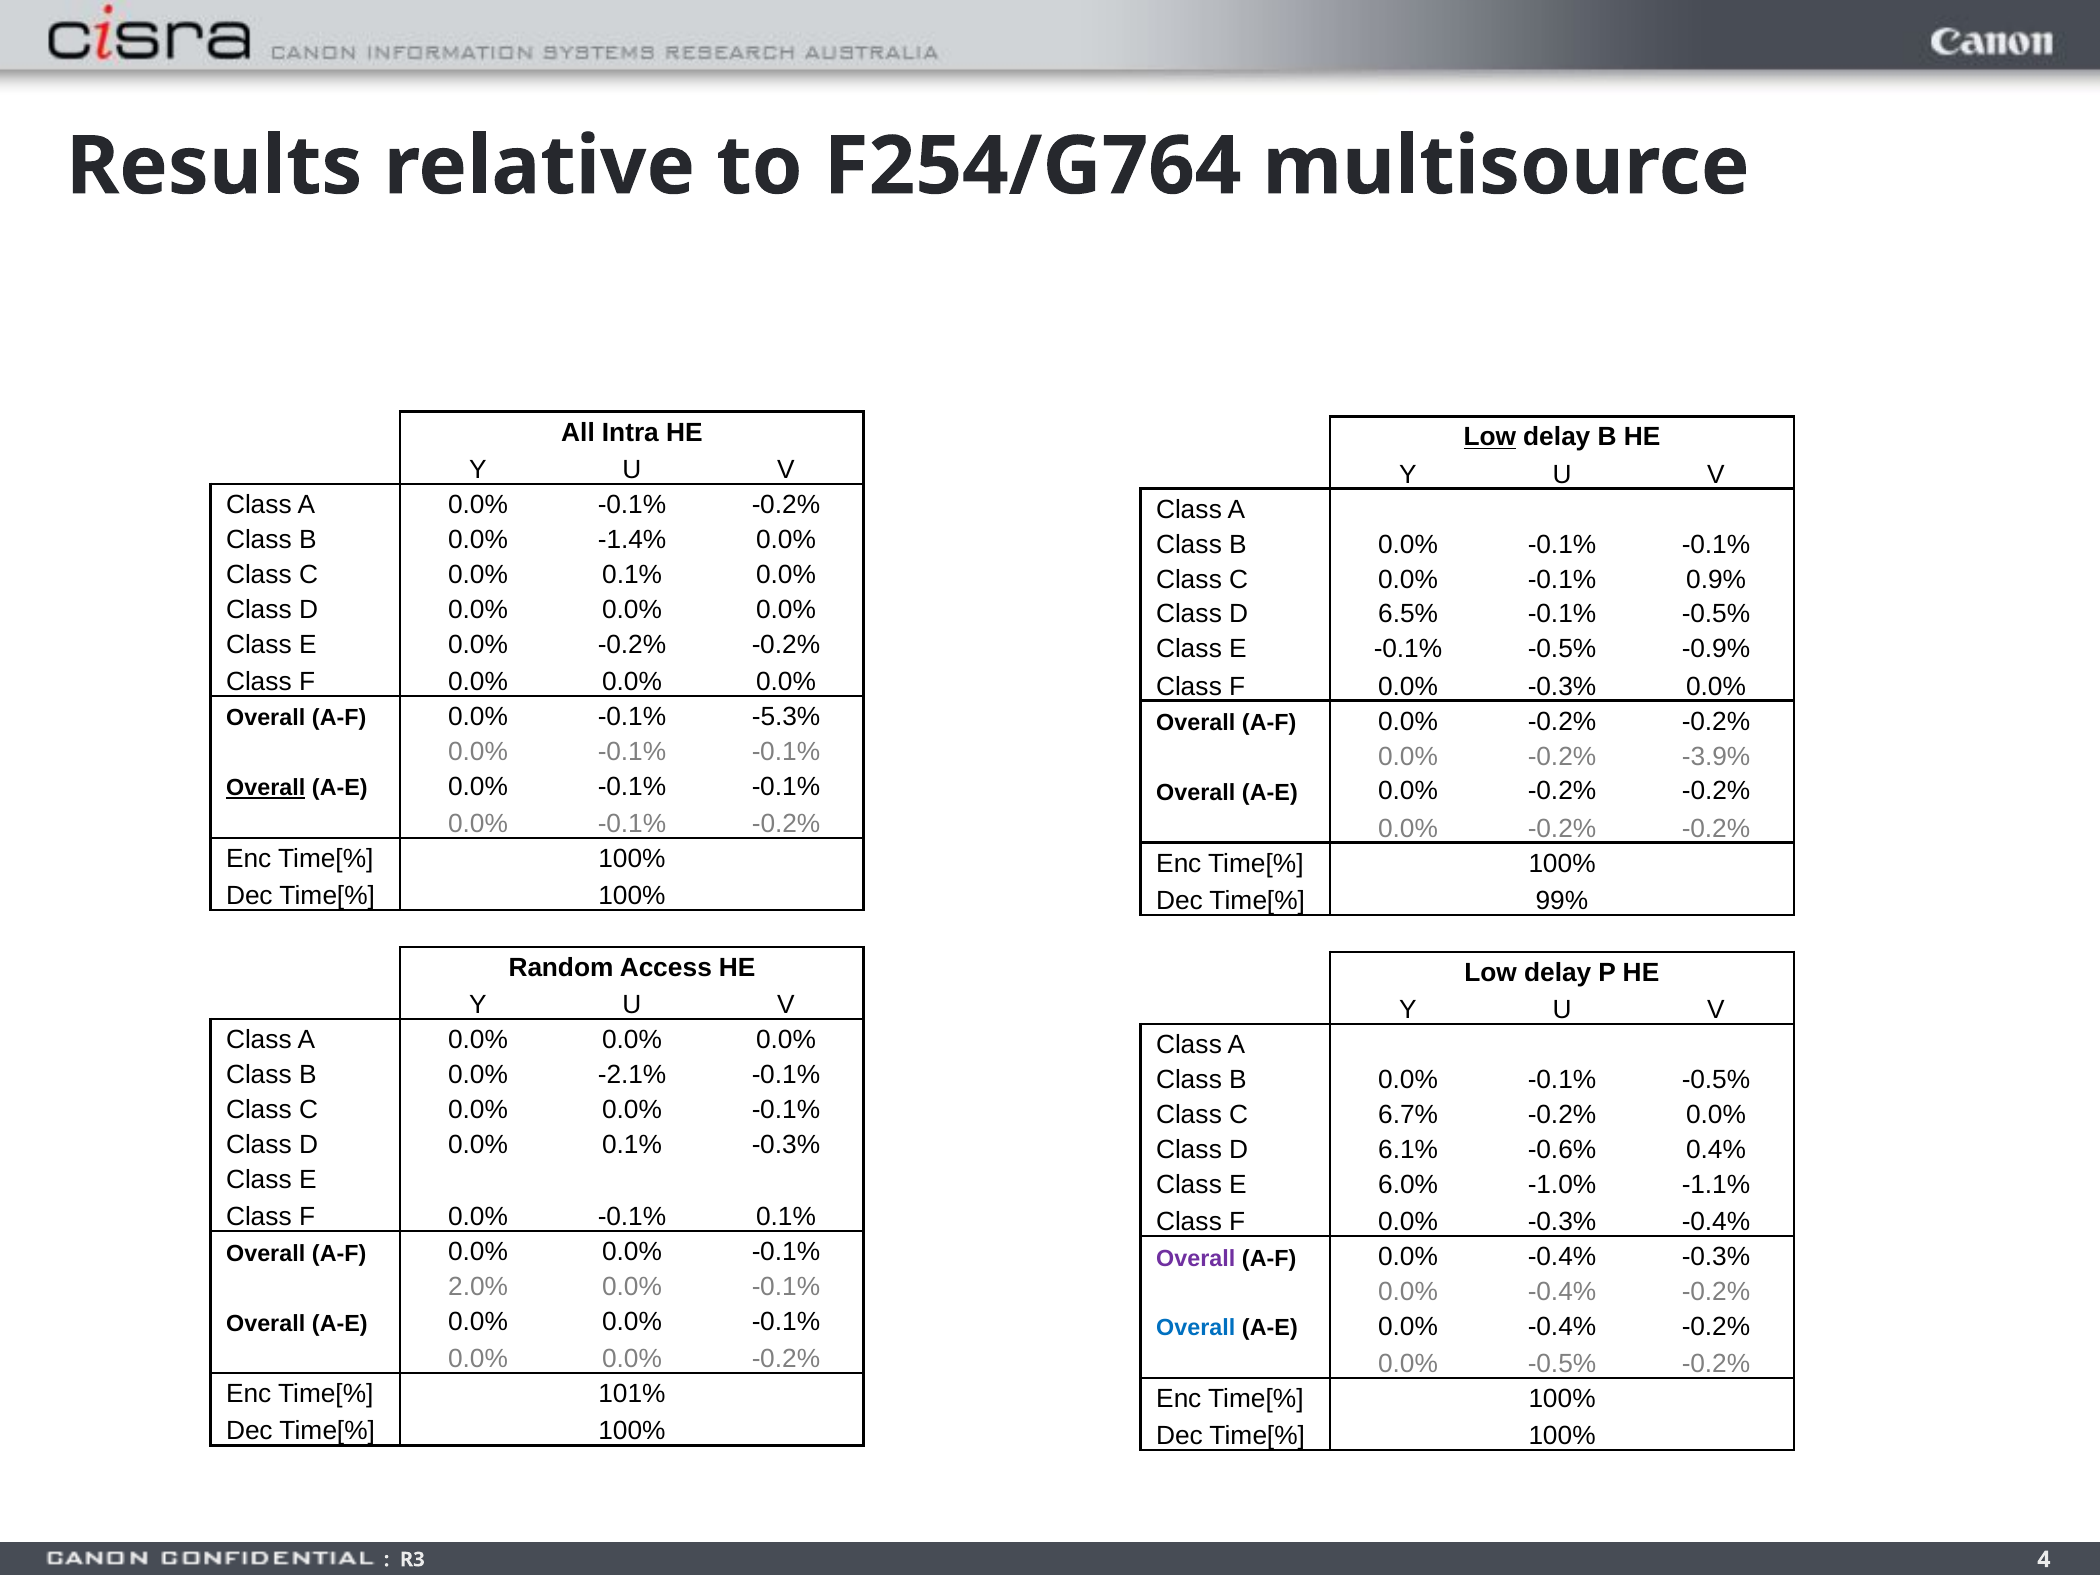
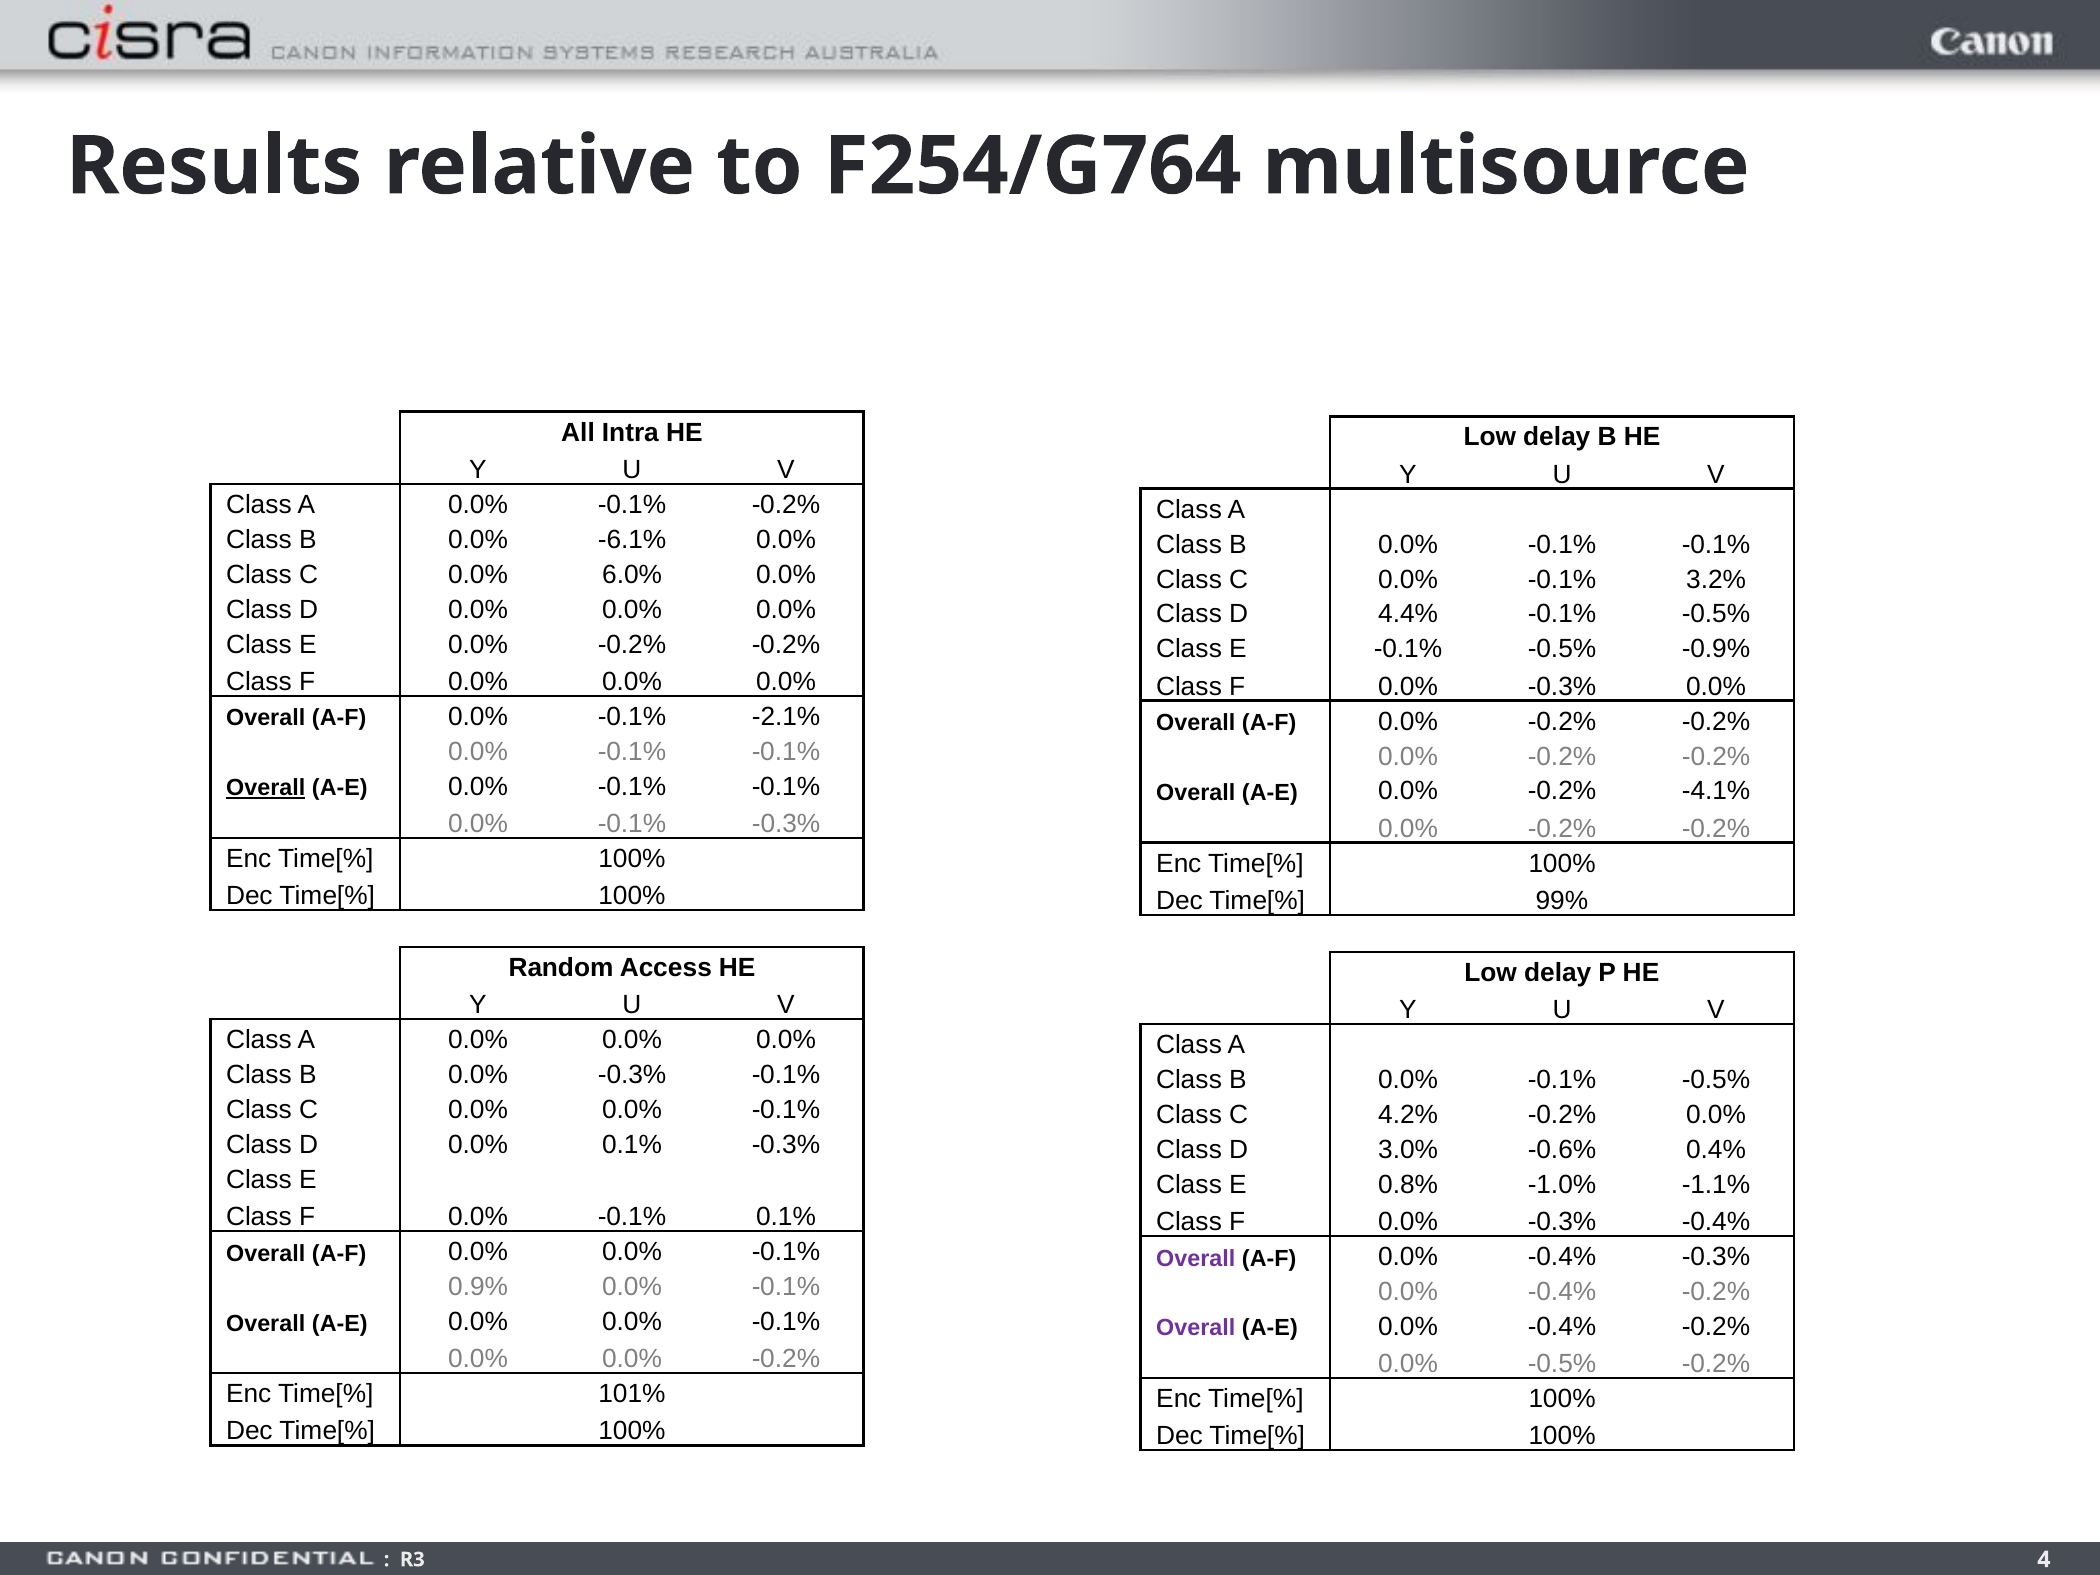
Low underline: present -> none (1490, 437)
-1.4%: -1.4% -> -6.1% (632, 539)
C 0.0% 0.1%: 0.1% -> 6.0% (632, 574)
0.9%: 0.9% -> 3.2% (1716, 579)
6.5%: 6.5% -> 4.4% (1408, 614)
-5.3%: -5.3% -> -2.1% (786, 716)
-3.9%: -3.9% -> -0.2% (1716, 756)
A-E 0.0% -0.2% -0.2%: -0.2% -> -4.1% (1716, 791)
-0.2%: -0.2% -> -0.3% (786, 824)
B 0.0% -2.1%: -2.1% -> -0.3% (632, 1075)
6.7%: 6.7% -> 4.2% (1408, 1115)
6.1%: 6.1% -> 3.0% (1408, 1150)
6.0%: 6.0% -> 0.8% (1408, 1185)
2.0%: 2.0% -> 0.9% (478, 1287)
Overall colour: blue -> purple (1196, 1328)
